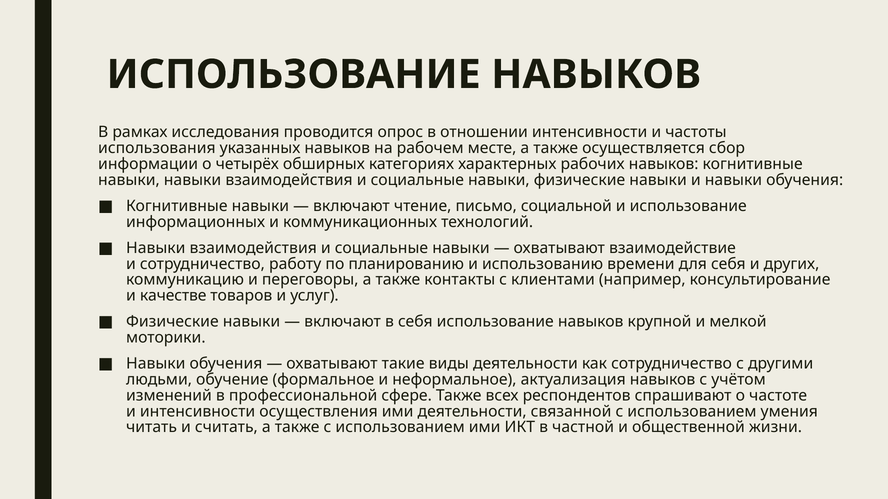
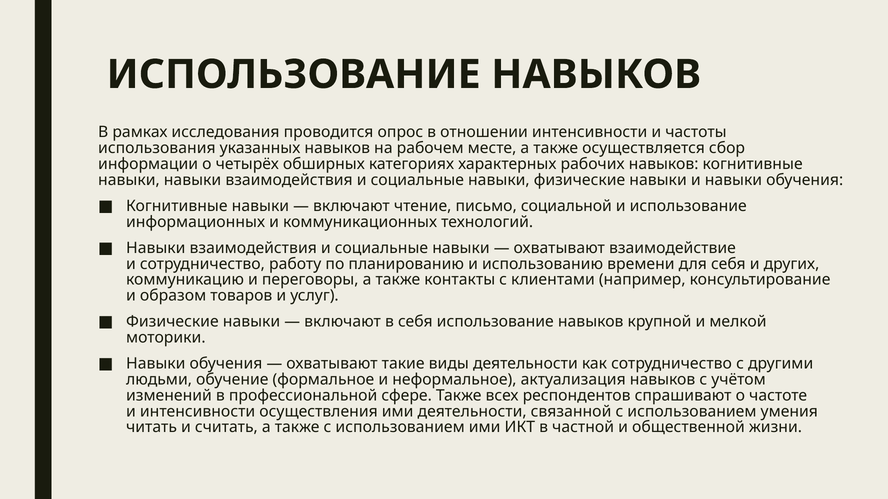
качестве: качестве -> образом (173, 296)
